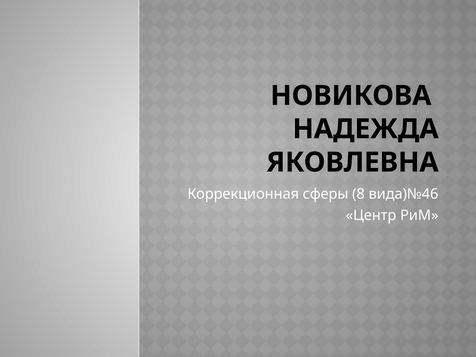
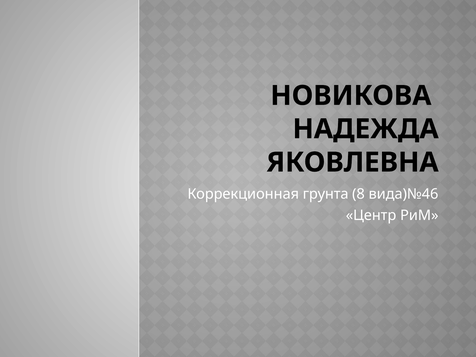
сферы: сферы -> грунта (326, 194)
